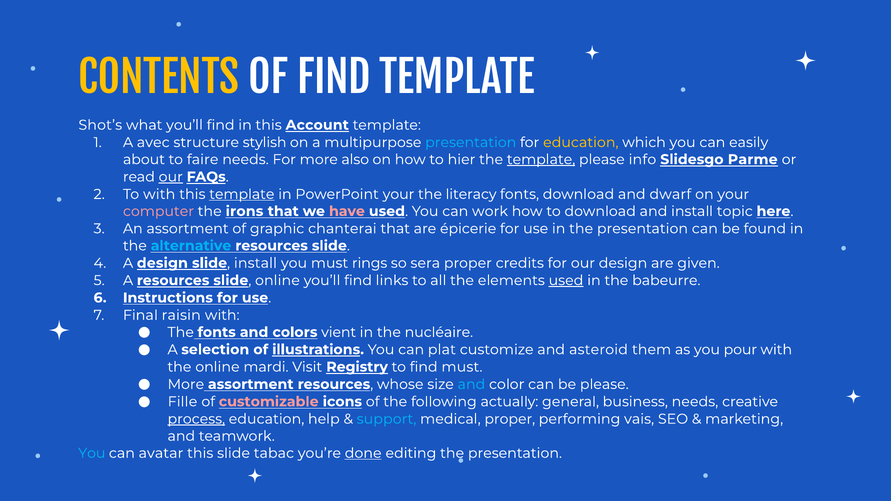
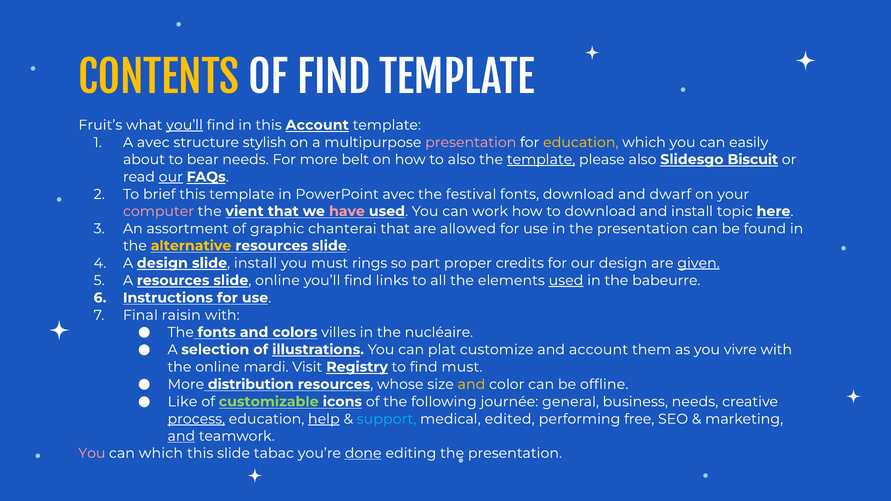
Shot’s: Shot’s -> Fruit’s (100, 125)
you’ll underline: none -> present (185, 125)
presentation colour: light blue -> pink (471, 142)
faire: faire -> bear (203, 160)
also: also -> belt (355, 160)
to hier: hier -> also (462, 160)
please info: info -> also (643, 160)
Parme: Parme -> Biscuit (753, 160)
To with: with -> brief (159, 194)
template underline: present -> none (242, 194)
PowerPoint your: your -> avec (399, 194)
literacy: literacy -> festival (471, 194)
irons: irons -> vient (245, 211)
épicerie: épicerie -> allowed (468, 229)
alternative colour: light blue -> yellow (191, 246)
sera: sera -> part (425, 263)
given underline: none -> present (698, 263)
vient: vient -> villes (339, 332)
and asteroid: asteroid -> account (598, 350)
pour: pour -> vivre (740, 350)
More assortment: assortment -> distribution (251, 384)
and colour: light blue -> yellow (471, 384)
be please: please -> offline (604, 384)
Fille: Fille -> Like (182, 402)
customizable colour: pink -> light green (269, 402)
actually: actually -> journée (509, 402)
help underline: none -> present (324, 419)
medical proper: proper -> edited (510, 419)
vais: vais -> free (639, 419)
and underline: none -> present (181, 436)
You colour: light blue -> pink (92, 453)
can avatar: avatar -> which (161, 453)
